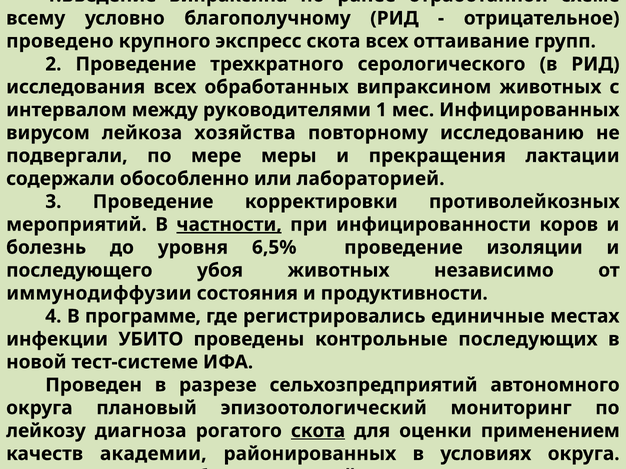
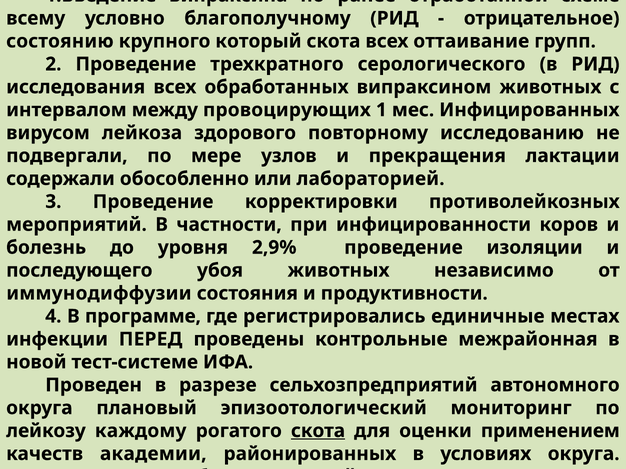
проведено: проведено -> состоянию (60, 41)
экспресс: экспресс -> который (258, 41)
руководителями: руководителями -> провоцирующих (287, 110)
хозяйства: хозяйства -> здорового (245, 133)
меры: меры -> узлов (289, 156)
частности underline: present -> none (229, 225)
6,5%: 6,5% -> 2,9% (274, 248)
УБИТО: УБИТО -> ПЕРЕД (151, 339)
последующих: последующих -> межрайонная (528, 339)
диагноза: диагноза -> каждому (141, 431)
